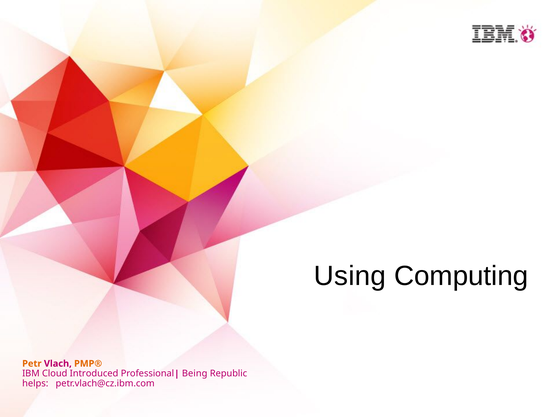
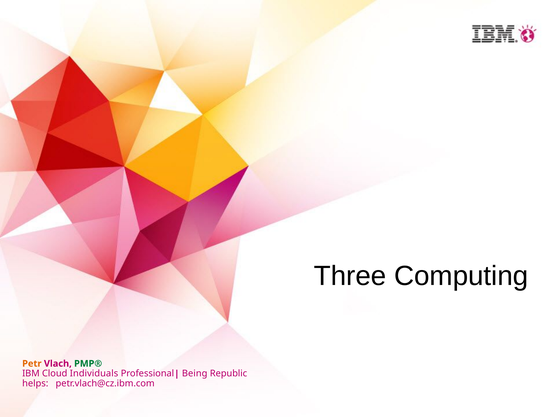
Using: Using -> Three (350, 276)
PMP® colour: orange -> green (88, 364)
Introduced: Introduced -> Individuals (94, 374)
